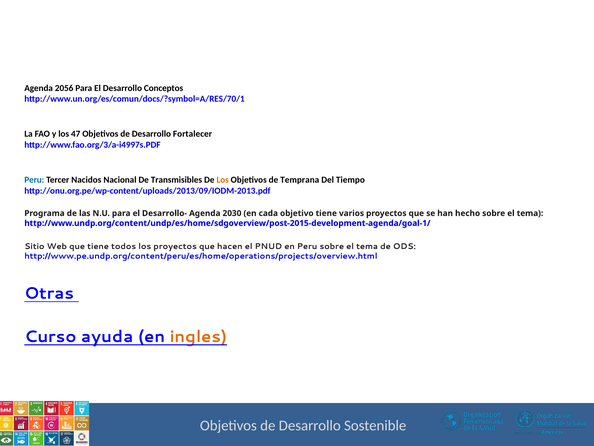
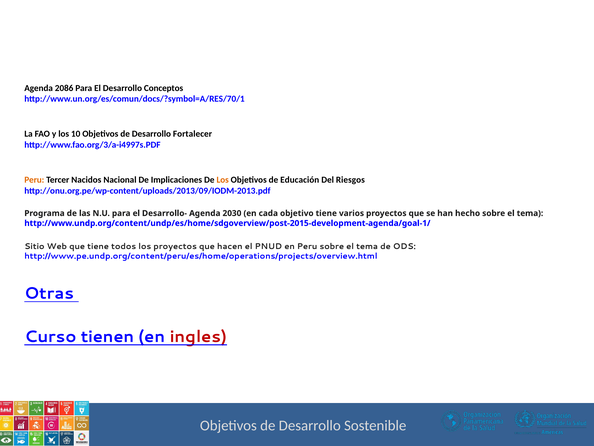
2056: 2056 -> 2086 (64, 88)
47: 47 -> 10 (76, 134)
Peru colour: blue -> orange (34, 180)
Transmisibles: Transmisibles -> Implicaciones (176, 180)
Temprana: Temprana -> Educación (300, 180)
Tiempo: Tiempo -> Riesgos (350, 180)
ayuda: ayuda -> tienen (107, 336)
ingles colour: orange -> red (198, 336)
